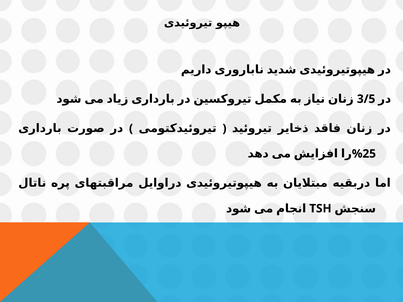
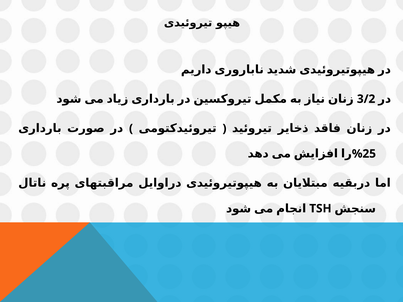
3/5: 3/5 -> 3/2 (366, 99)
